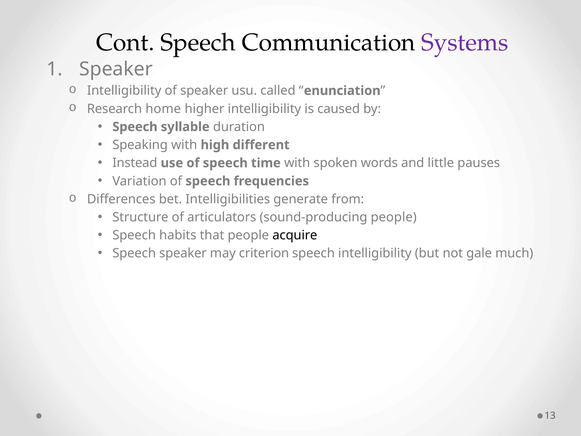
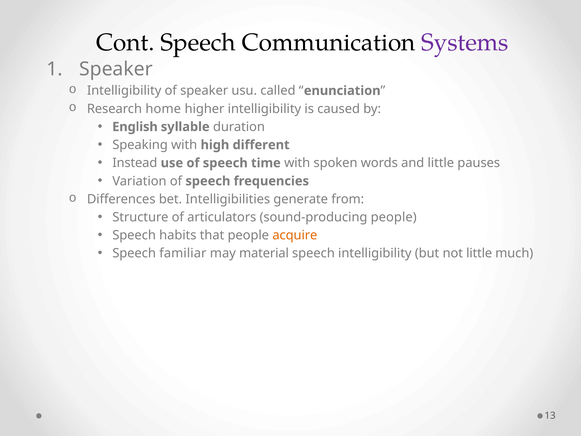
Speech: Speech -> English (135, 127)
acquire colour: black -> orange (295, 235)
Speech speaker: speaker -> familiar (183, 253)
criterion: criterion -> material (264, 253)
not gale: gale -> little (479, 253)
